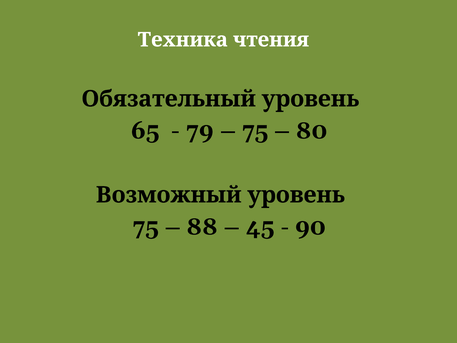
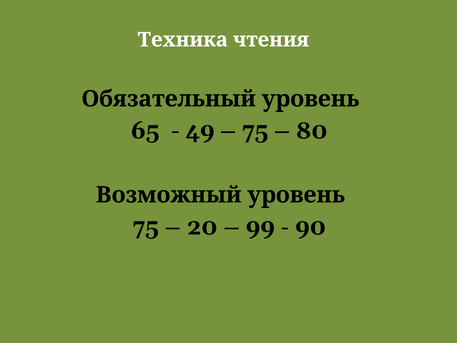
79: 79 -> 49 (200, 131)
88: 88 -> 20 (202, 227)
45: 45 -> 99 (260, 227)
